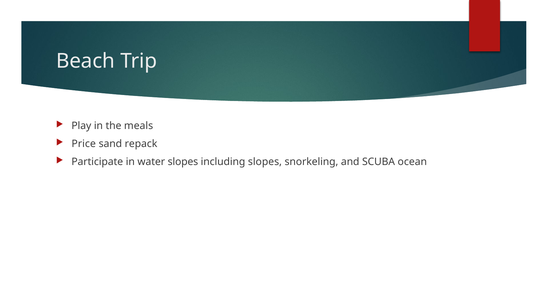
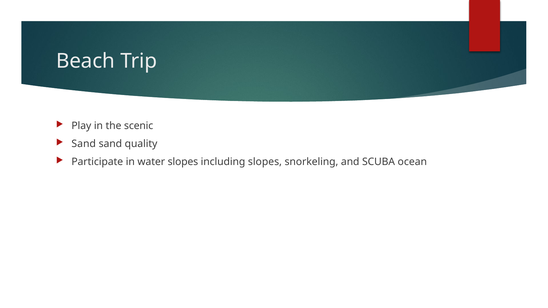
meals: meals -> scenic (139, 126)
Price: Price -> Sand (84, 144)
repack: repack -> quality (141, 144)
